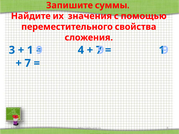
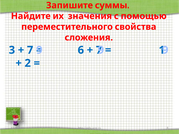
1: 1 -> 7 (30, 50)
4: 4 -> 6 (81, 50)
7: 7 -> 2 (28, 63)
